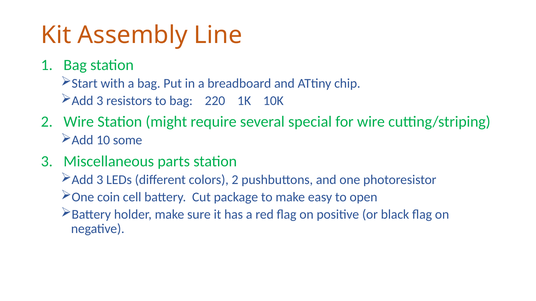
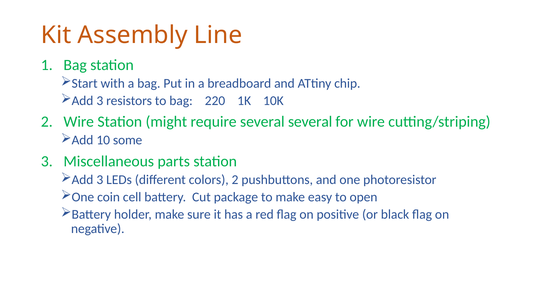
several special: special -> several (310, 122)
